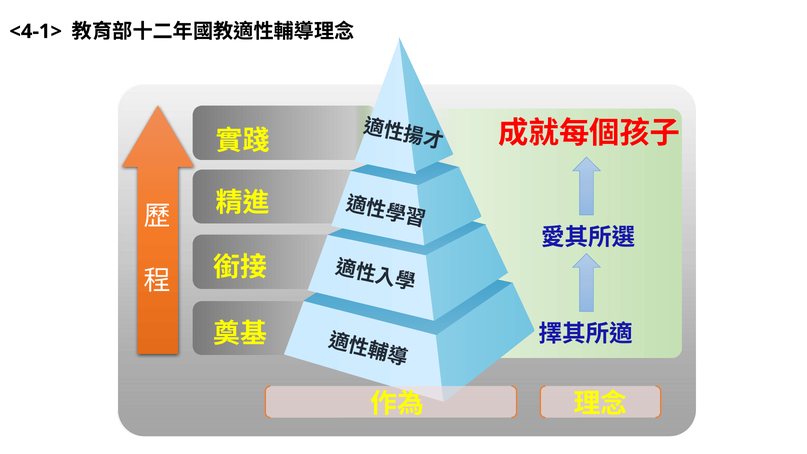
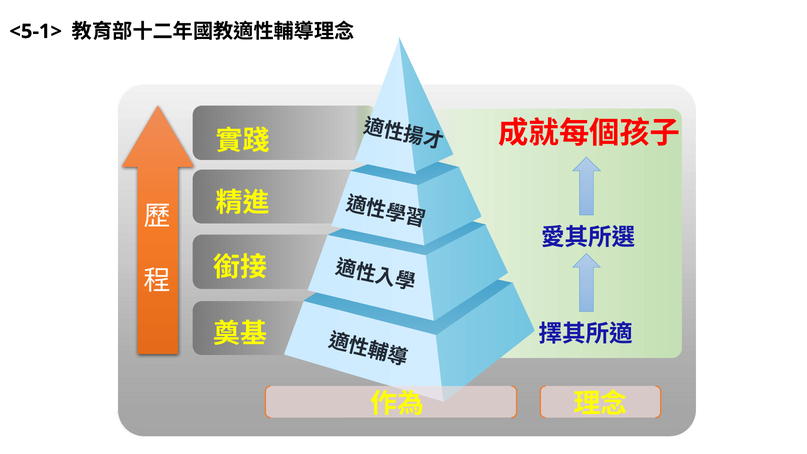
<4-1>: <4-1> -> <5-1> (36, 31)
